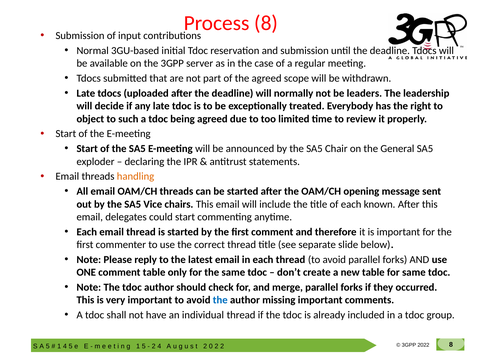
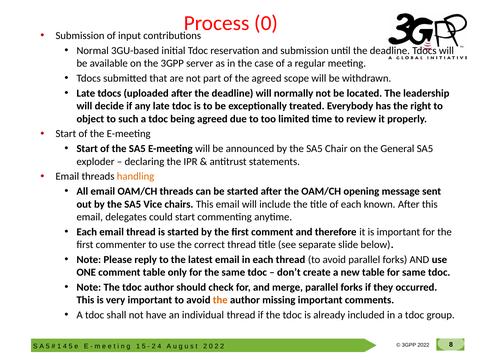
Process 8: 8 -> 0 (266, 23)
leaders: leaders -> located (364, 93)
the colour: blue -> orange (220, 301)
